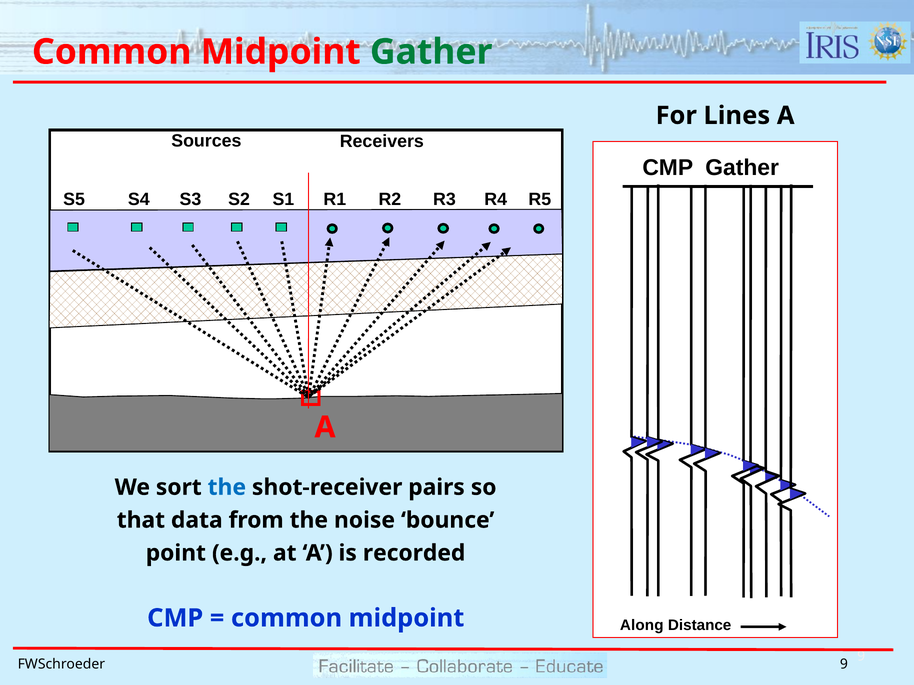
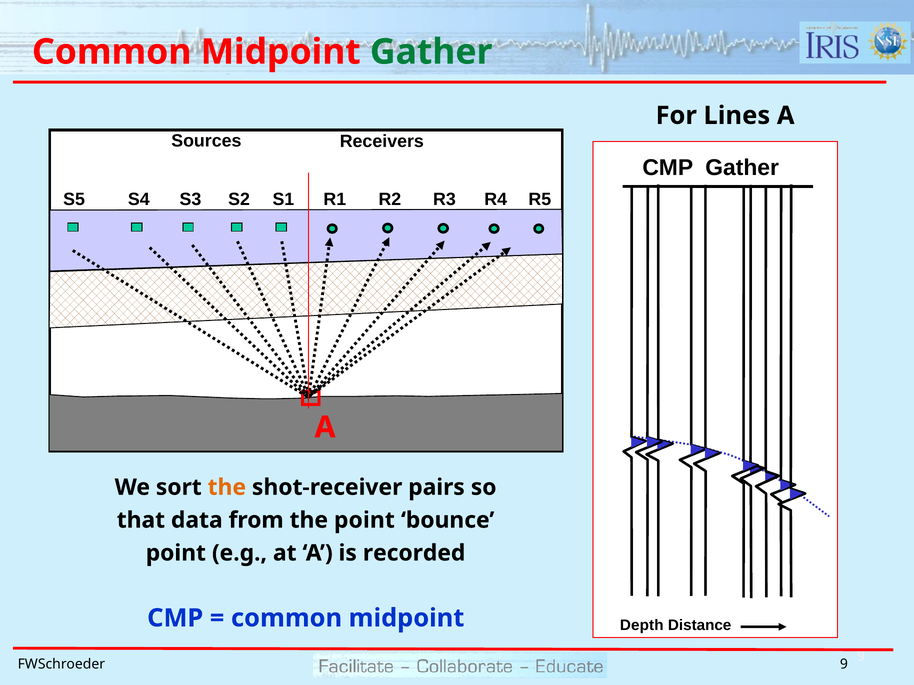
the colour: blue -> orange (227, 488)
the noise: noise -> point (364, 521)
Along: Along -> Depth (642, 626)
